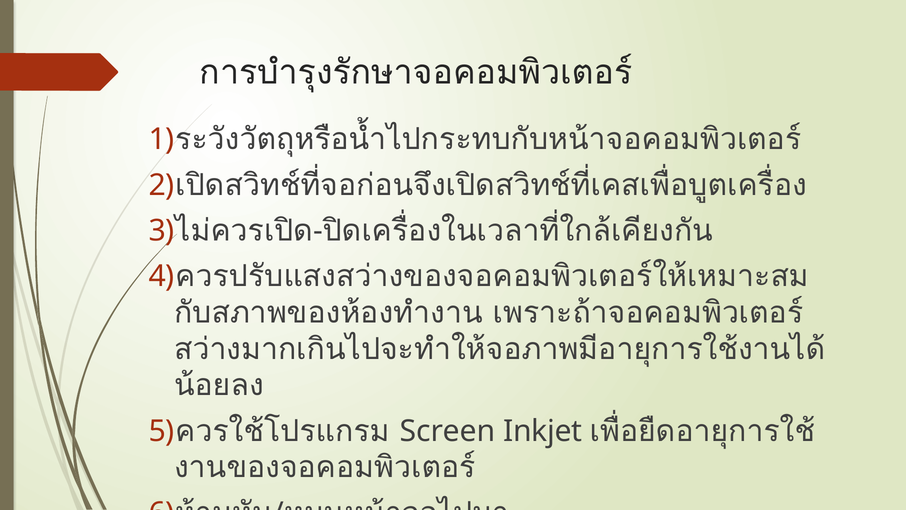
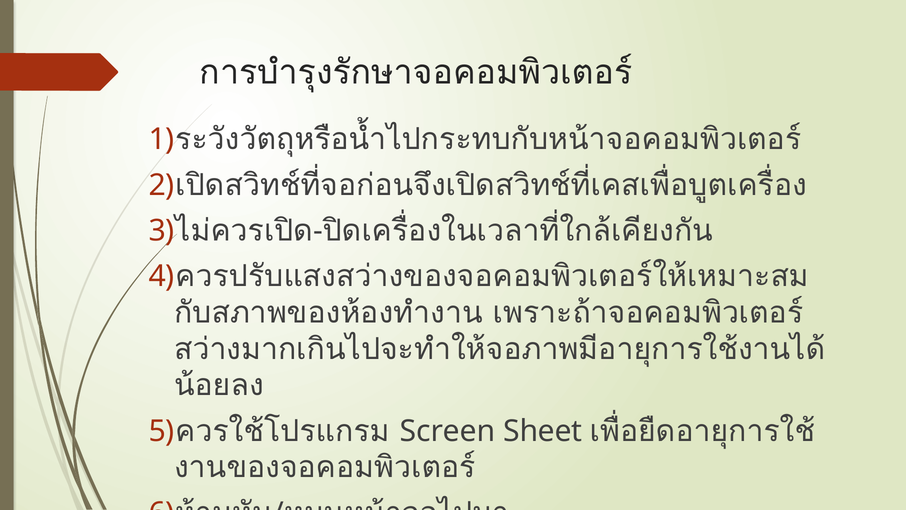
Inkjet: Inkjet -> Sheet (543, 431)
